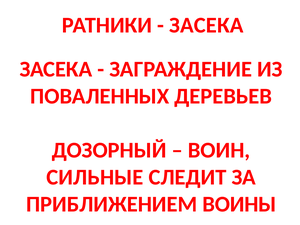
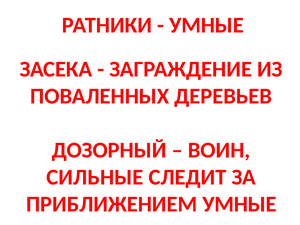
ЗАСЕКА: ЗАСЕКА -> УМНЫЕ (206, 25)
ПРИБЛИЖЕНИЕМ ВОИНЫ: ВОИНЫ -> УМНЫЕ (239, 204)
